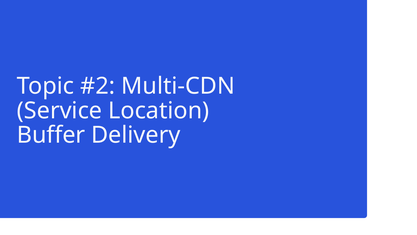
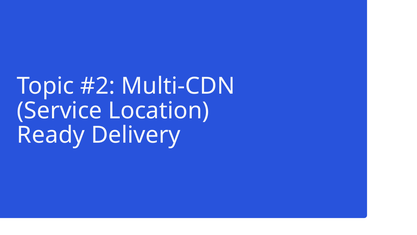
Buffer: Buffer -> Ready (51, 135)
